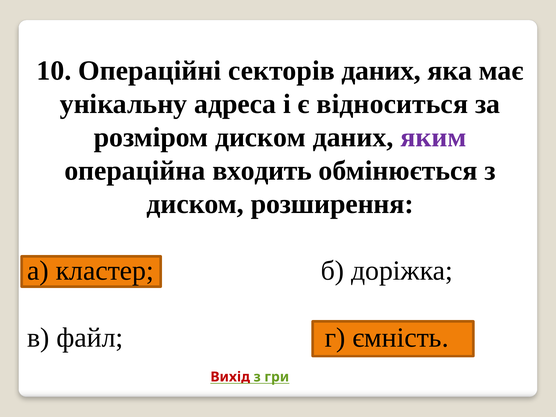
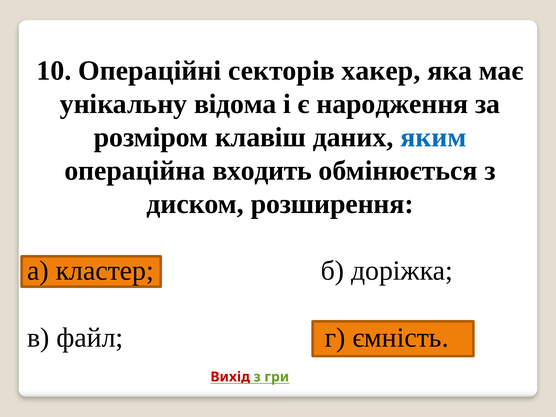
секторів даних: даних -> хакер (381, 71)
адреса: адреса -> відома (235, 104)
відноситься: відноситься -> народження (392, 104)
розміром диском: диском -> клавіш (261, 137)
яким colour: purple -> blue (433, 137)
